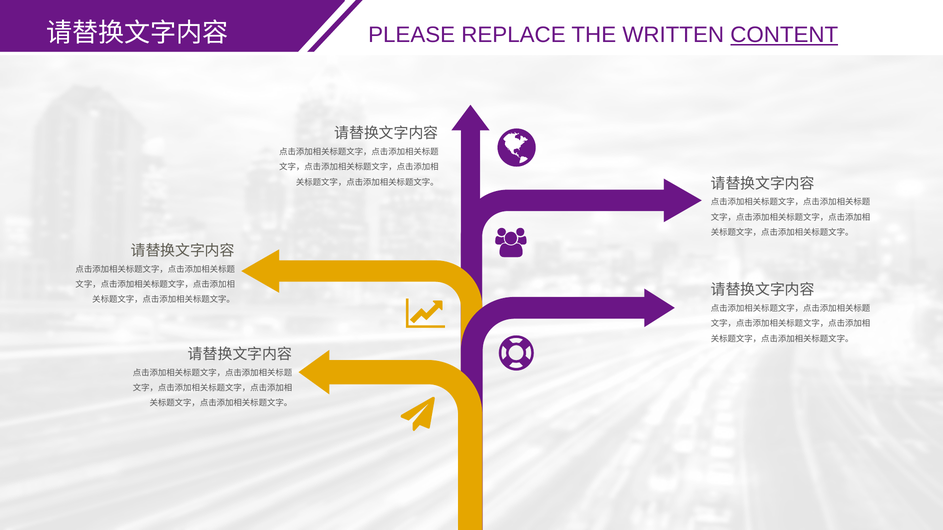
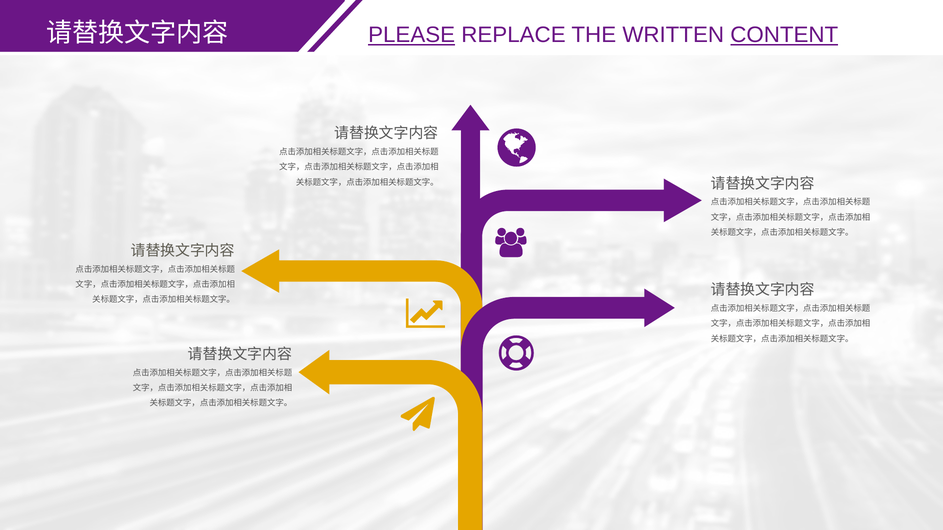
PLEASE underline: none -> present (412, 35)
